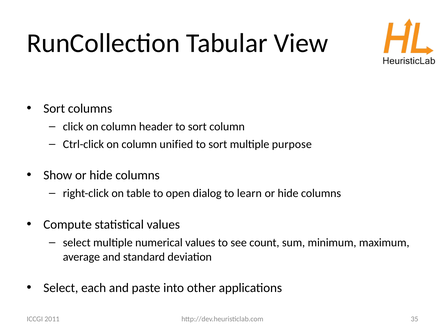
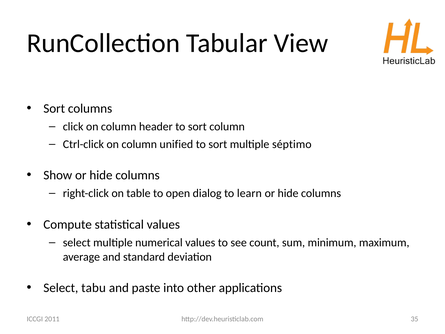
purpose: purpose -> séptimo (292, 144)
each: each -> tabu (94, 288)
